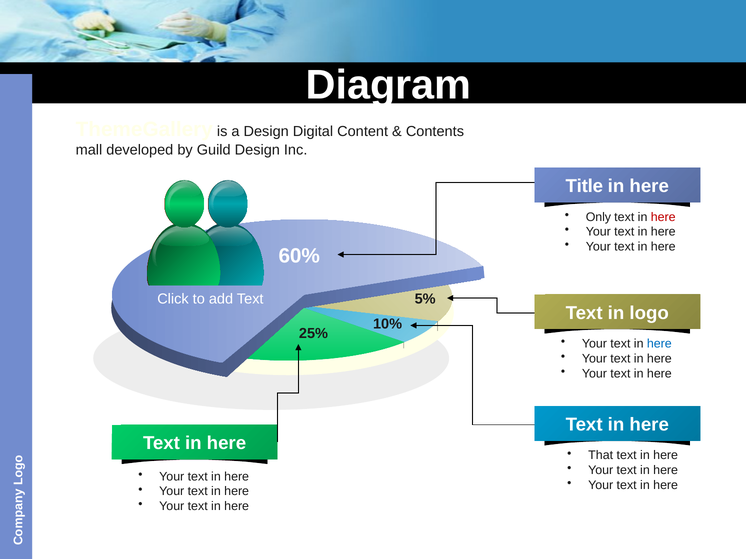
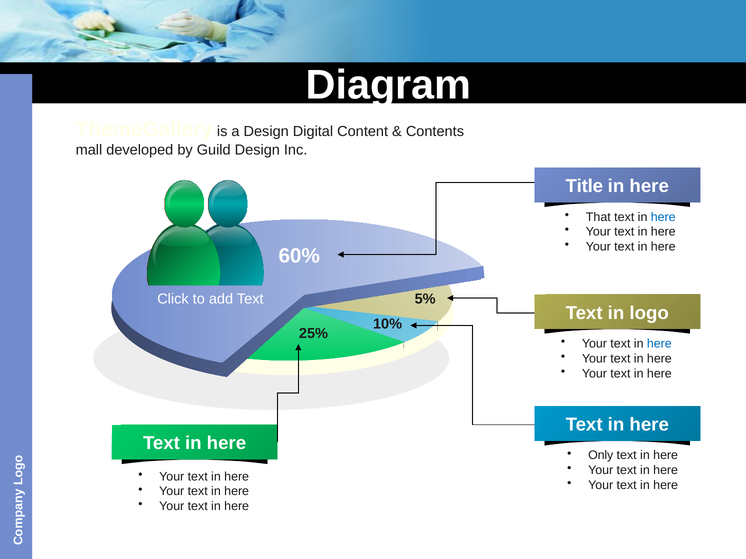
Only: Only -> That (598, 217)
here colour: red -> blue (663, 217)
That: That -> Only (601, 456)
